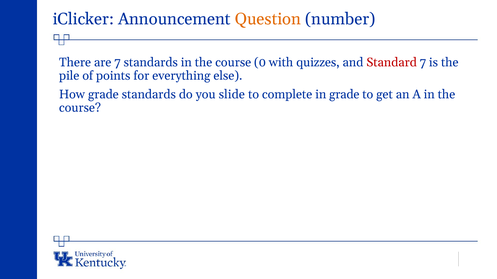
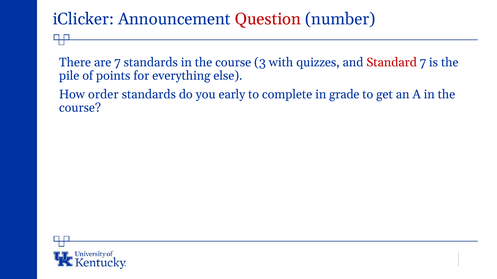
Question colour: orange -> red (268, 19)
0: 0 -> 3 (260, 63)
How grade: grade -> order (103, 95)
slide: slide -> early (232, 95)
